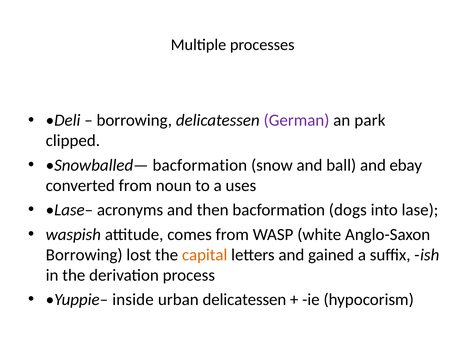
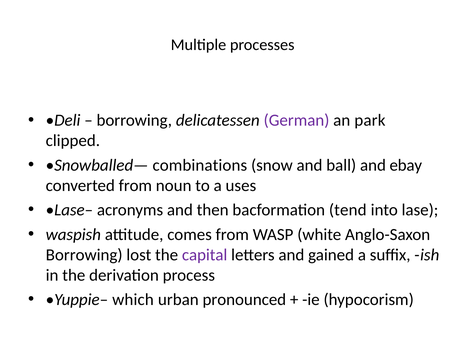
Snowballed— bacformation: bacformation -> combinations (200, 165)
dogs: dogs -> tend (348, 210)
capital colour: orange -> purple (205, 255)
inside: inside -> which (133, 299)
urban delicatessen: delicatessen -> pronounced (244, 299)
